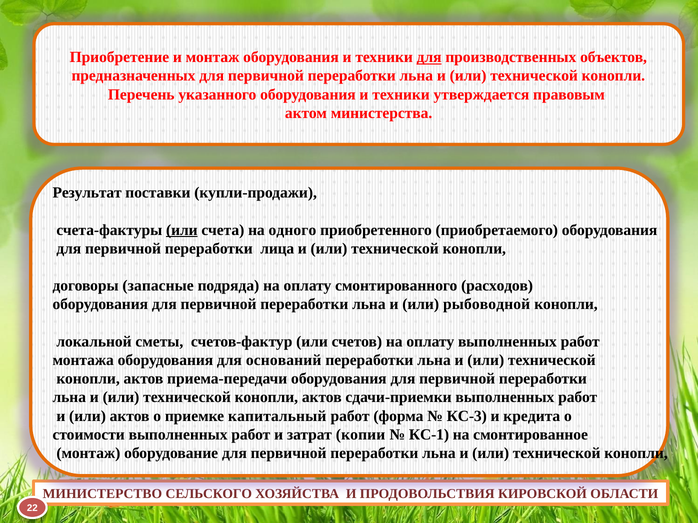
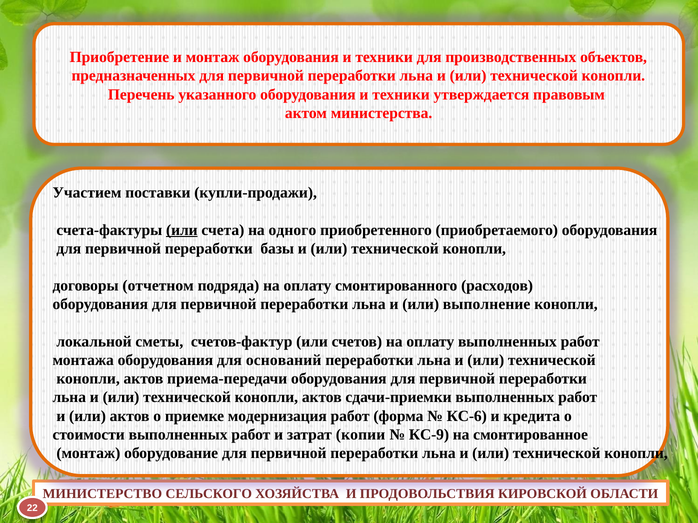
для underline: present -> none (429, 57)
Результат: Результат -> Участием (87, 193)
лица: лица -> базы (277, 249)
запасные: запасные -> отчетном (158, 286)
рыбоводной: рыбоводной -> выполнение (487, 305)
капитальный: капитальный -> модернизация (277, 416)
КС-3: КС-3 -> КС-6 (467, 416)
КС-1: КС-1 -> КС-9 (429, 435)
